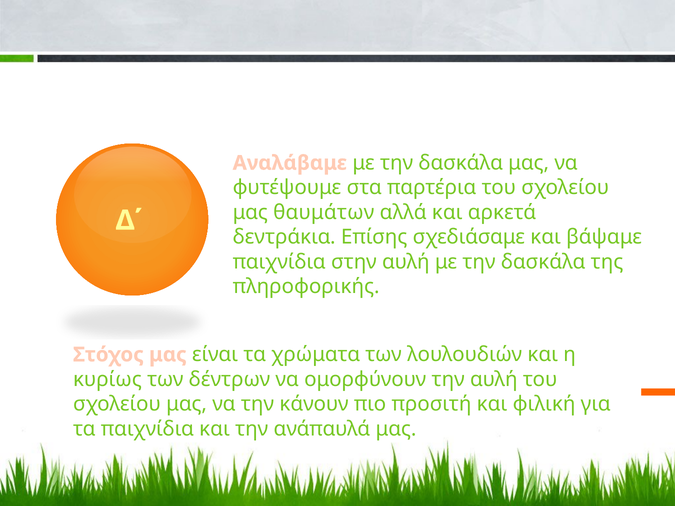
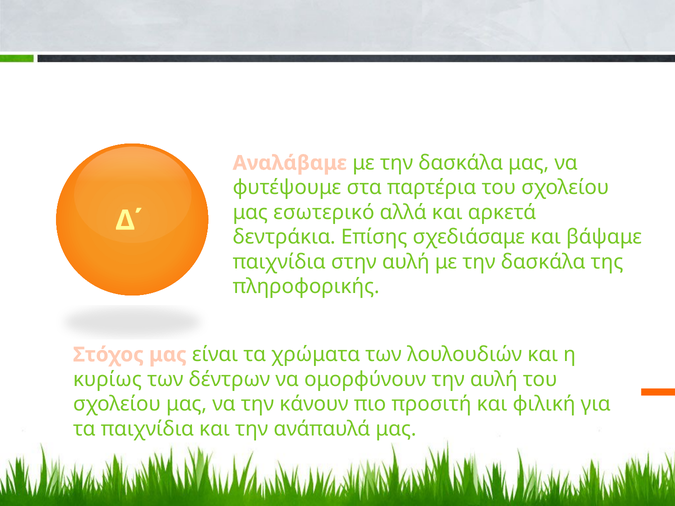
θαυμάτων: θαυμάτων -> εσωτερικό (324, 212)
